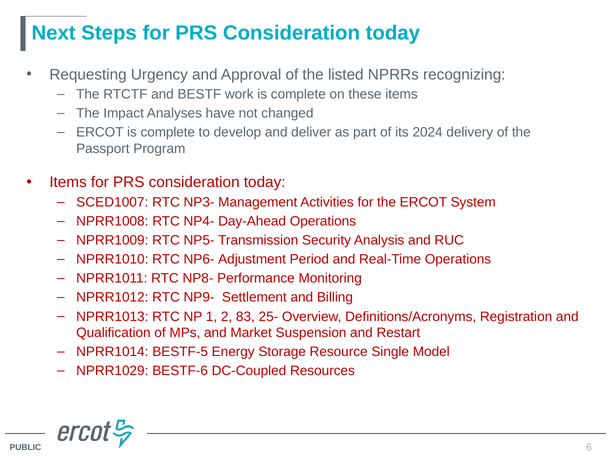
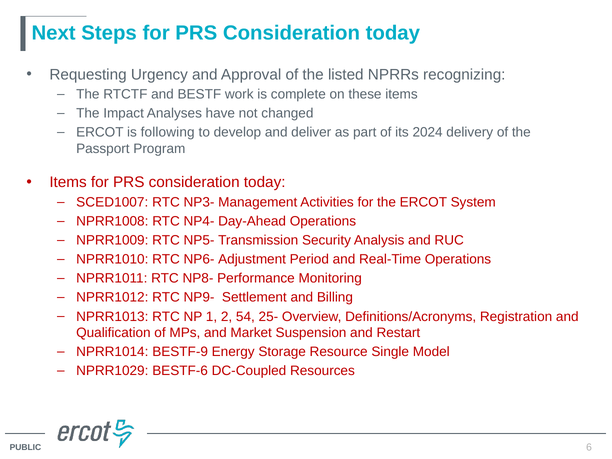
ERCOT is complete: complete -> following (168, 132)
83: 83 -> 54 (245, 317)
BESTF-5: BESTF-5 -> BESTF-9 (180, 352)
